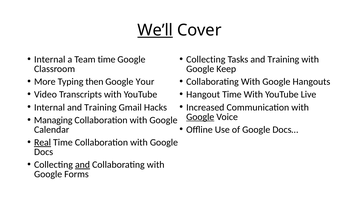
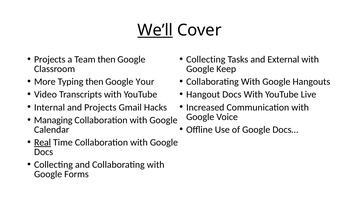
Internal: Internal -> Projects (50, 59)
Team time: time -> then (107, 59)
Tasks and Training: Training -> External (283, 59)
Hangout Time: Time -> Docs (232, 95)
Internal and Training: Training -> Projects (100, 107)
Google underline: present -> none (200, 117)
and underline: present -> none (83, 165)
